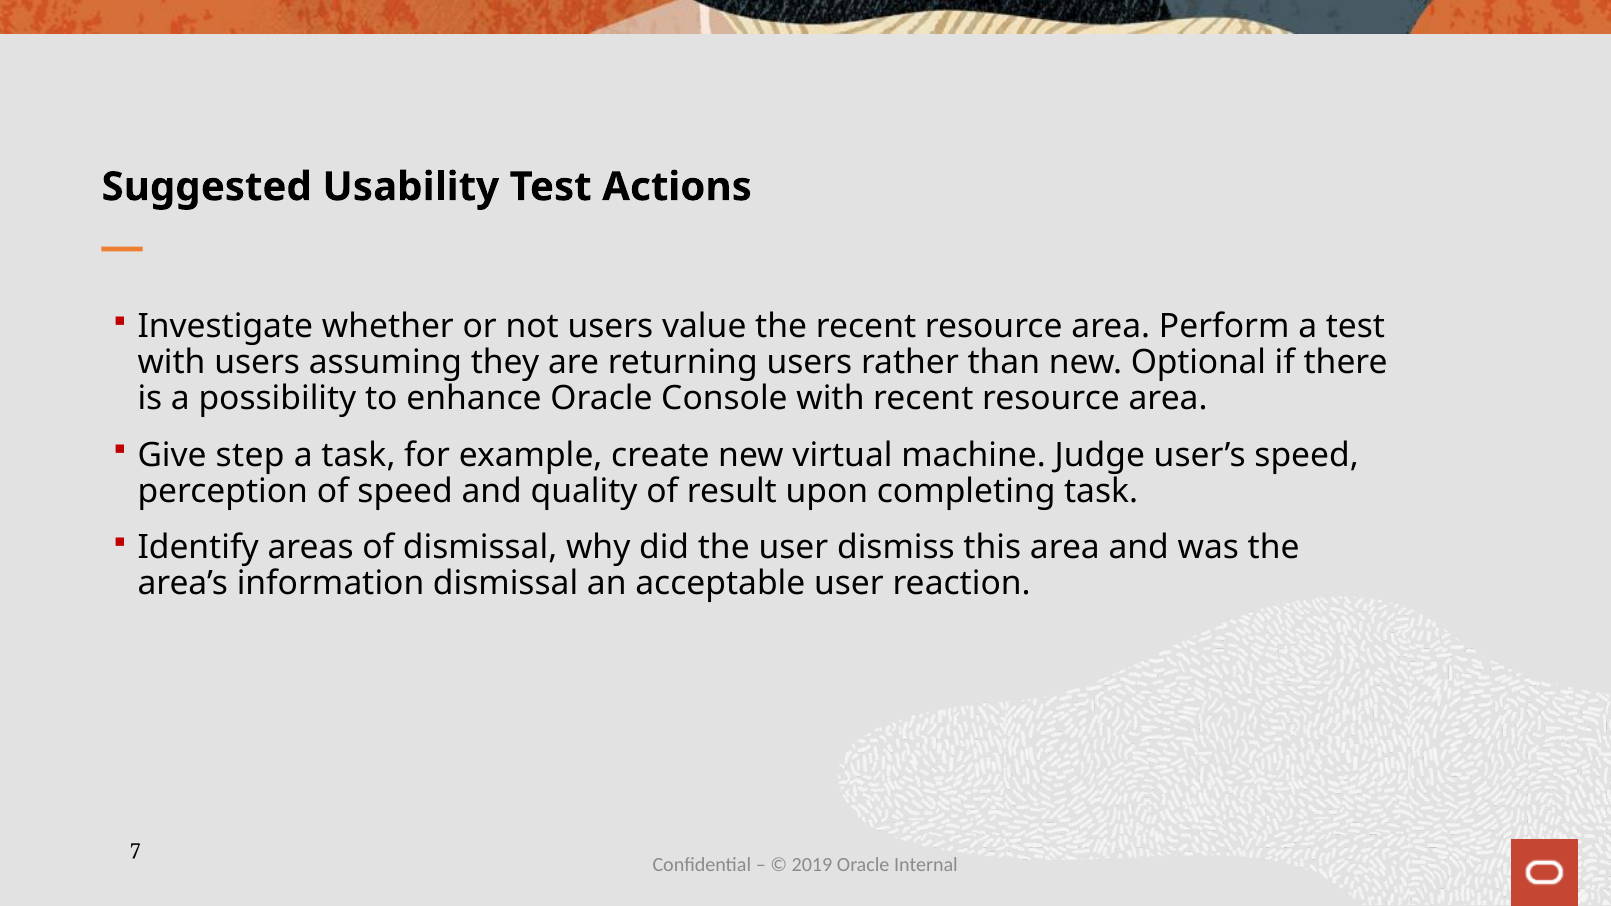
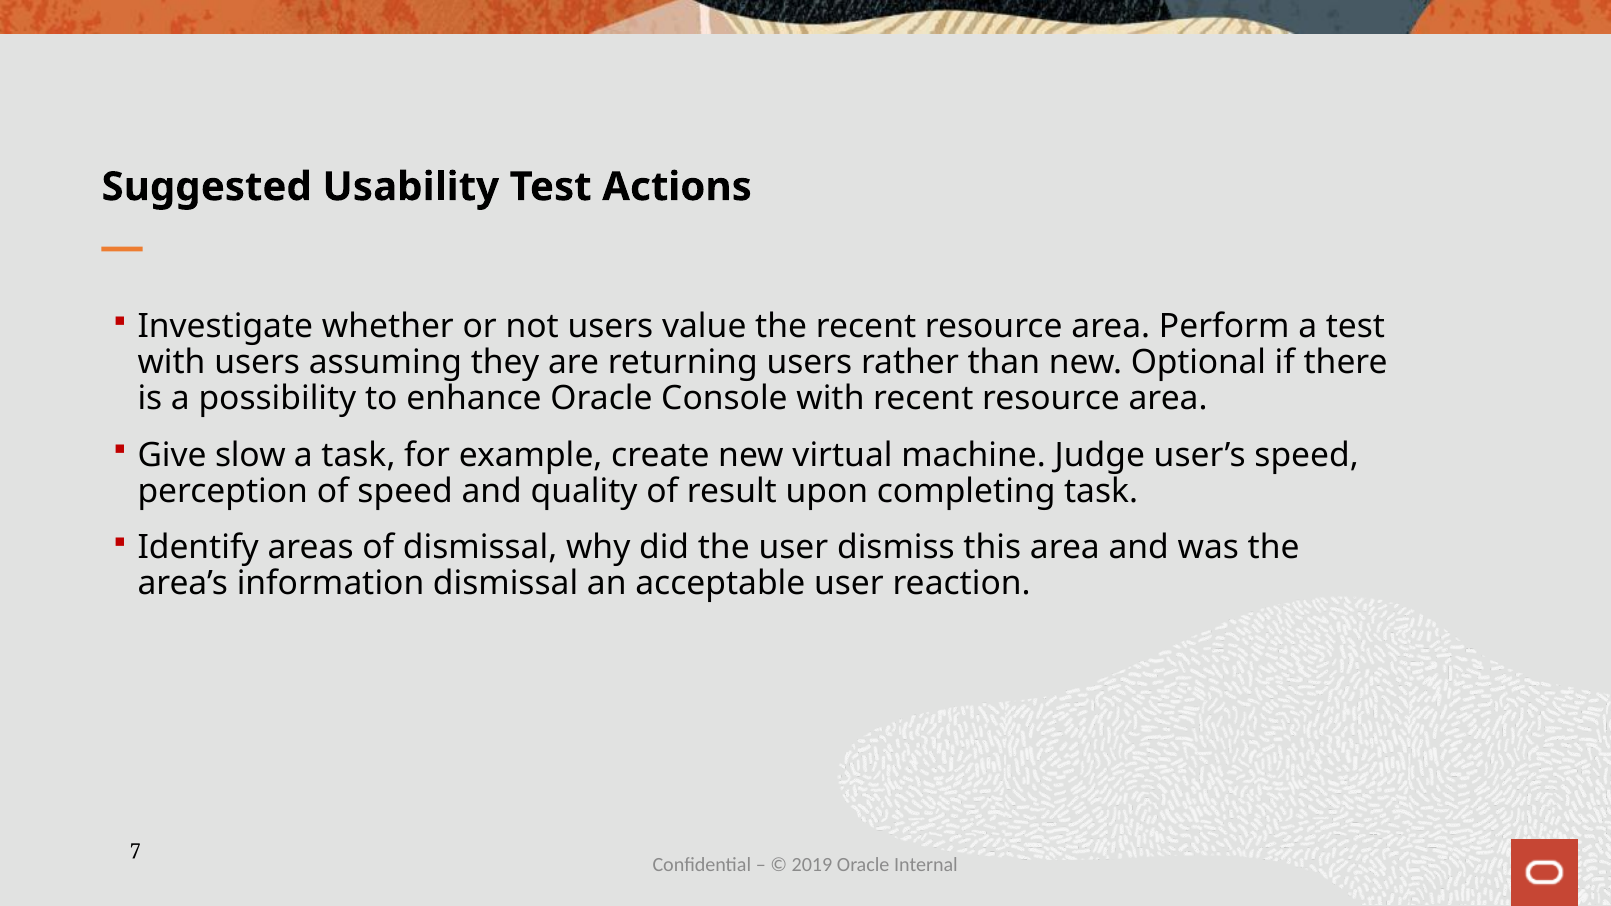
step: step -> slow (250, 455)
